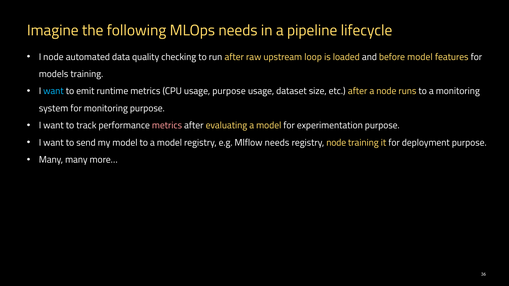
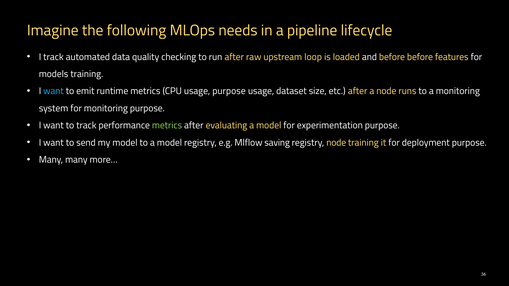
I node: node -> track (53, 57)
before model: model -> before (420, 57)
metrics colour: pink -> light green (167, 126)
Mlflow needs: needs -> saving (277, 143)
